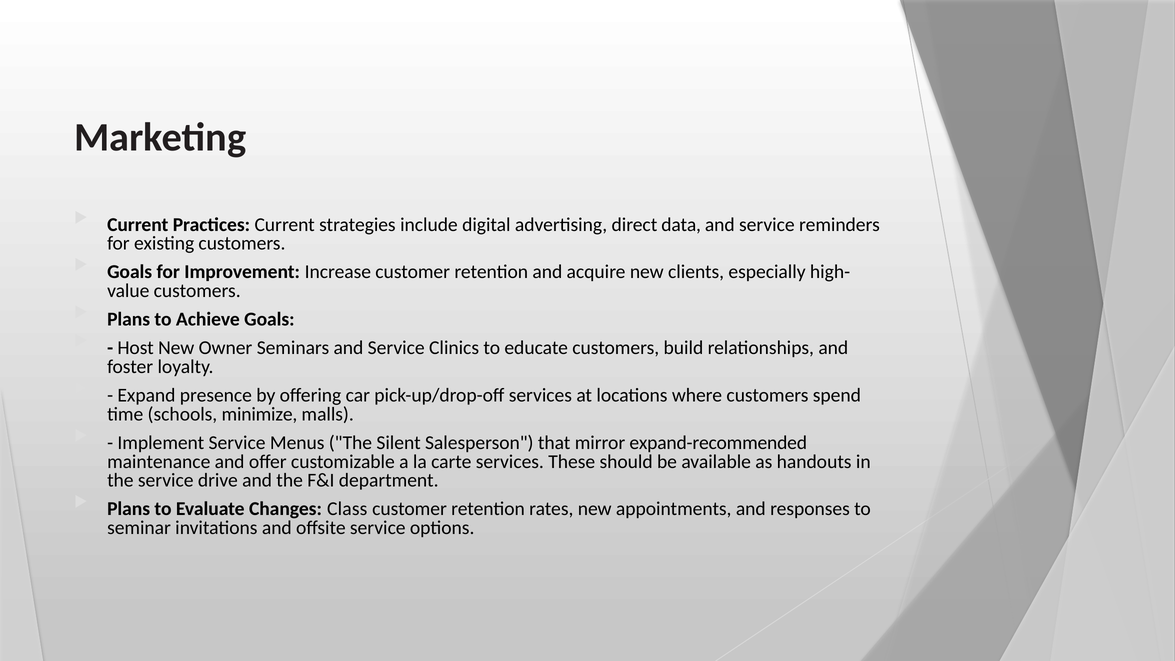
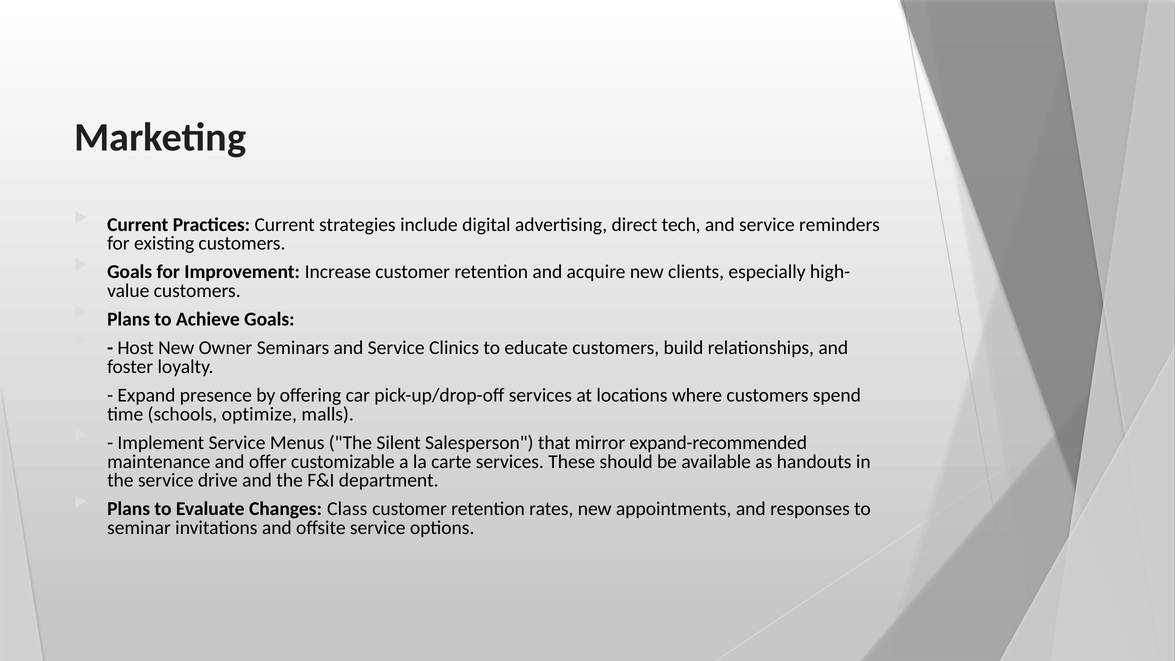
data: data -> tech (681, 225)
minimize: minimize -> optimize (259, 414)
